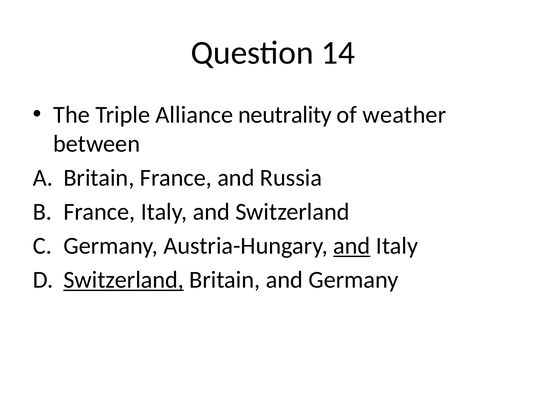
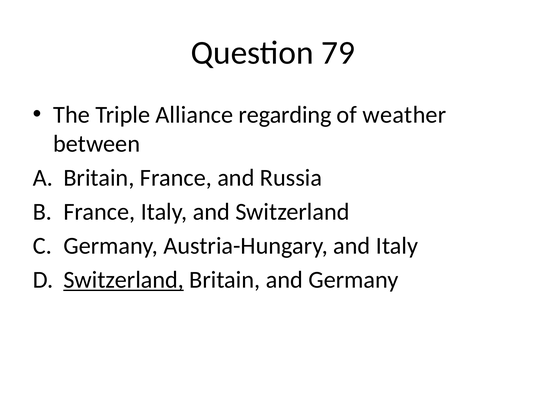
14: 14 -> 79 (338, 53)
neutrality: neutrality -> regarding (285, 115)
and underline: present -> none (352, 246)
